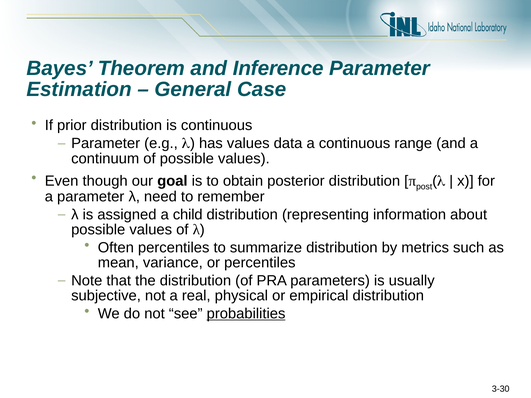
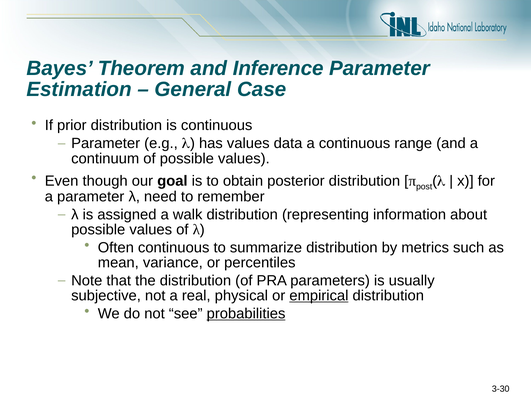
child: child -> walk (188, 215)
Often percentiles: percentiles -> continuous (174, 248)
empirical underline: none -> present (319, 296)
